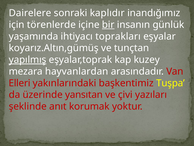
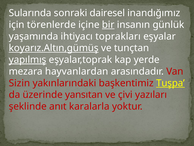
Dairelere: Dairelere -> Sularında (30, 13)
kaplıdır: kaplıdır -> dairesel (107, 13)
koyarız.Altın,gümüş underline: none -> present (54, 48)
kuzey: kuzey -> yerde (147, 60)
Elleri: Elleri -> Sizin (19, 83)
Tuşpa underline: none -> present (170, 83)
korumak: korumak -> karalarla (89, 106)
